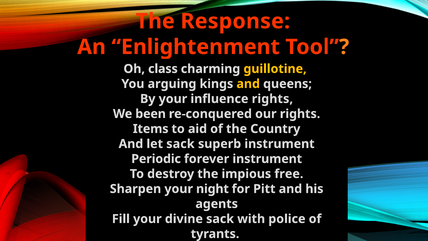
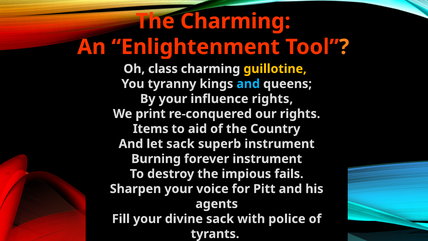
The Response: Response -> Charming (235, 21)
arguing: arguing -> tyranny (172, 84)
and colour: yellow -> light blue (248, 84)
been: been -> print (151, 114)
Periodic: Periodic -> Burning (156, 159)
free: free -> fails (289, 174)
night: night -> voice (212, 189)
